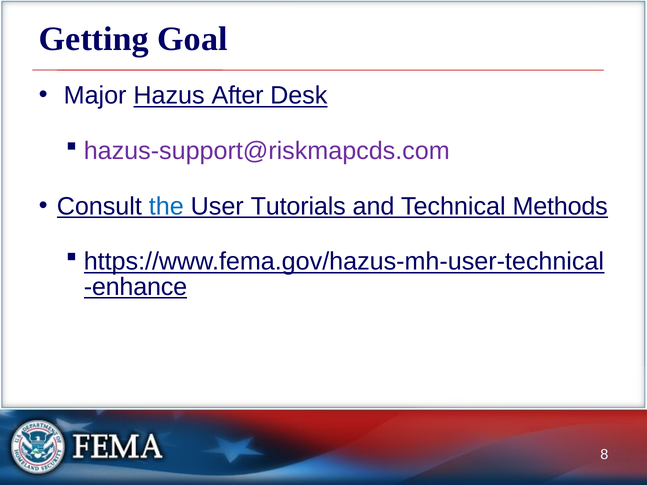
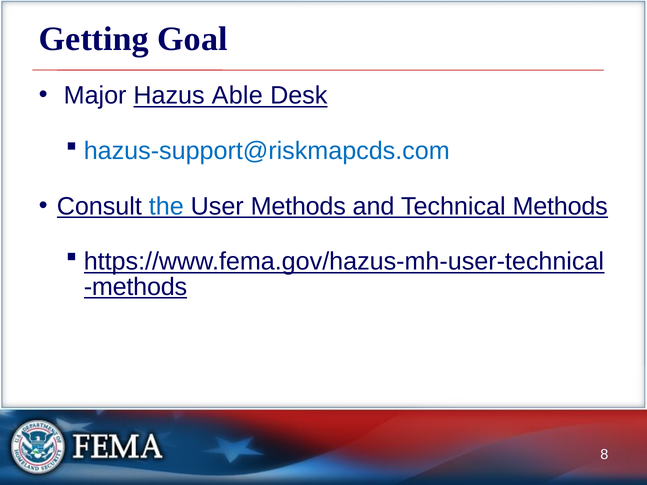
After: After -> Able (237, 96)
hazus-support@riskmapcds.com colour: purple -> blue (267, 151)
User Tutorials: Tutorials -> Methods (298, 206)
enhance: enhance -> methods (135, 287)
